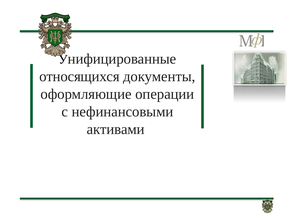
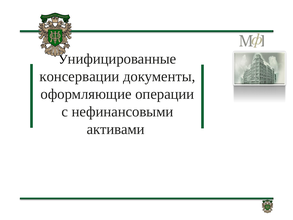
относящихся: относящихся -> консервации (79, 76)
